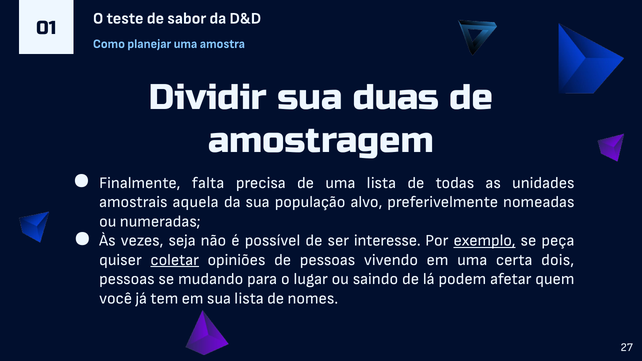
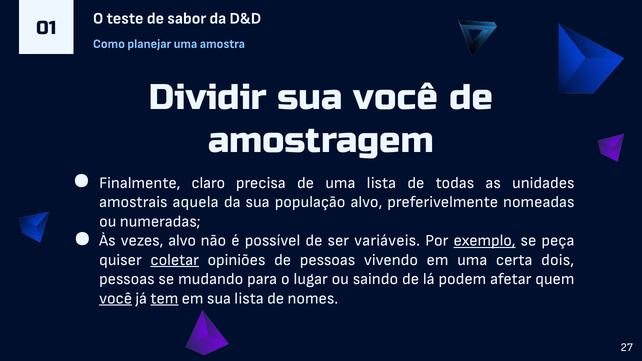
sua duas: duas -> você (396, 98)
falta: falta -> claro (208, 183)
vezes seja: seja -> alvo (182, 241)
interesse: interesse -> variáveis (387, 241)
você underline: none -> present (116, 298)
tem underline: none -> present (164, 298)
